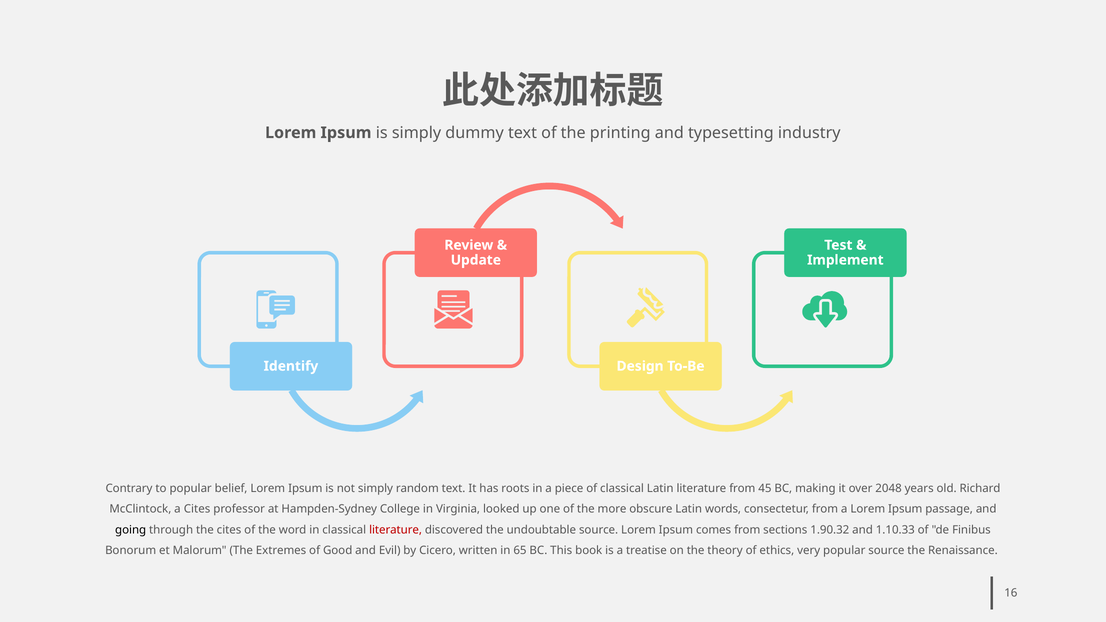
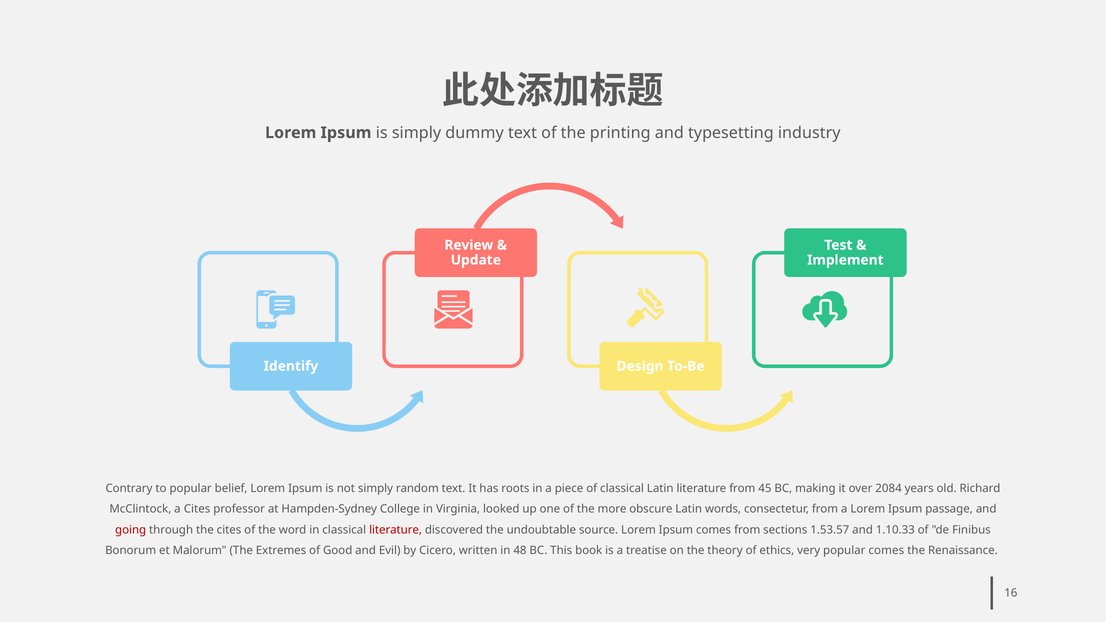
2048: 2048 -> 2084 (889, 488)
going colour: black -> red (131, 530)
1.90.32: 1.90.32 -> 1.53.57 (830, 530)
65: 65 -> 48 (520, 551)
popular source: source -> comes (886, 551)
